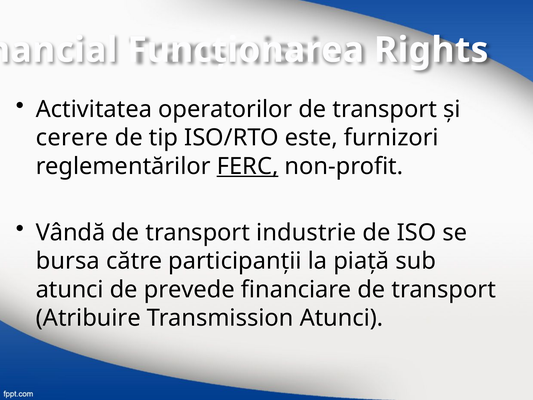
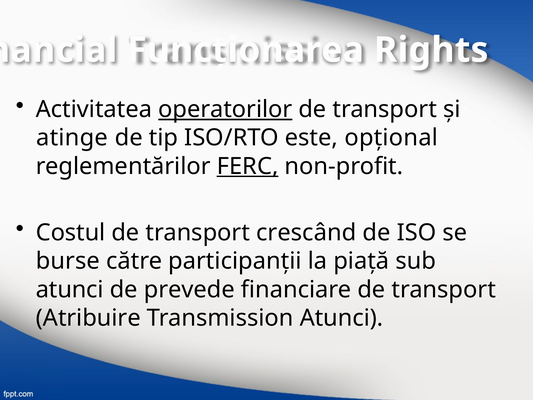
operatorilor underline: none -> present (225, 109)
cerere: cerere -> atinge (72, 138)
furnizori: furnizori -> opţional (391, 138)
Vândă: Vândă -> Costul (71, 232)
industrie: industrie -> crescând (306, 232)
bursa: bursa -> burse (68, 261)
